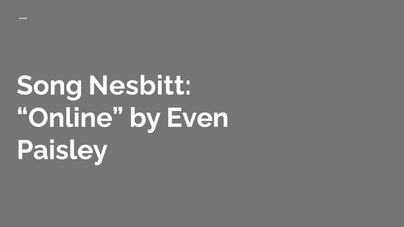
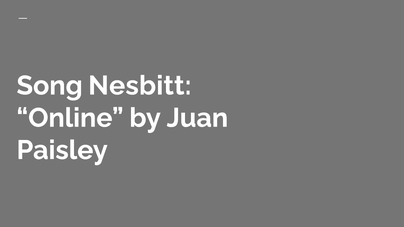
Even: Even -> Juan (197, 118)
